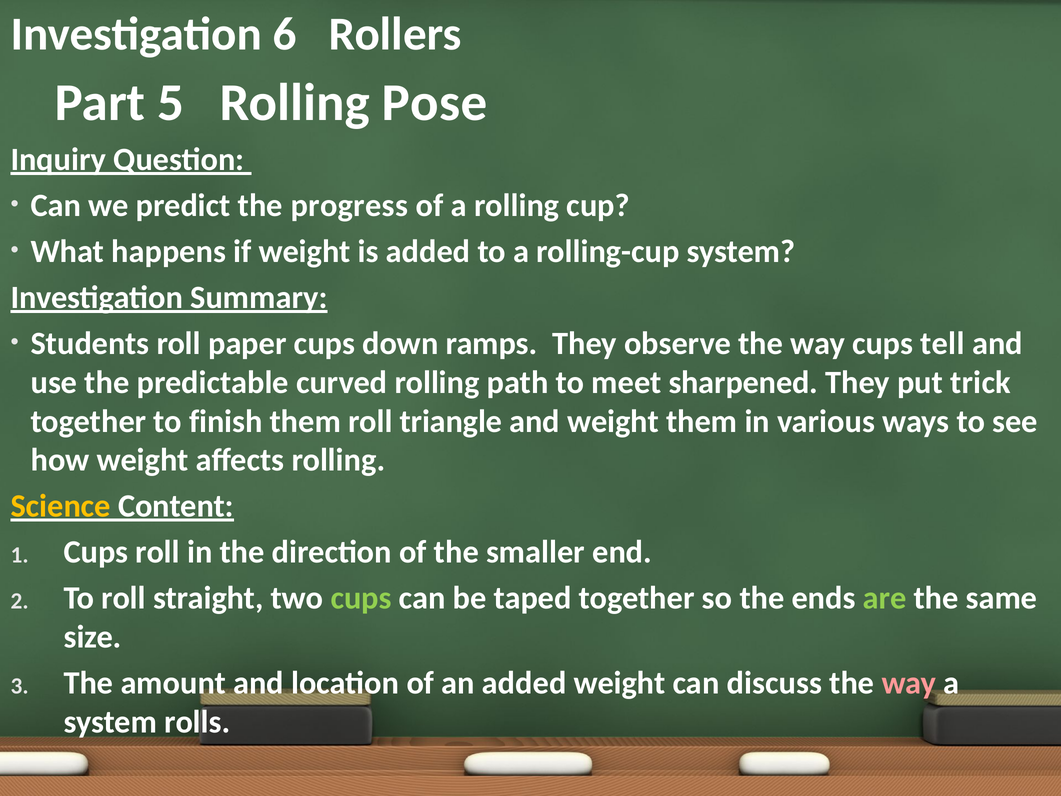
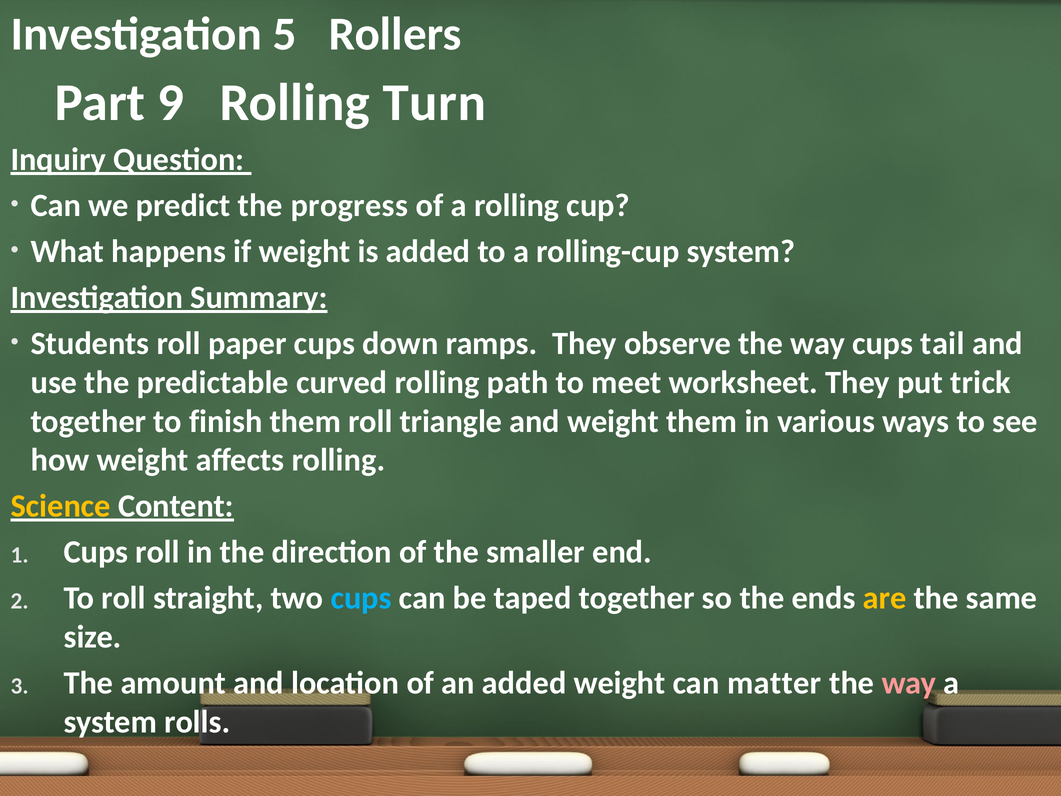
6: 6 -> 5 (285, 34)
5: 5 -> 9 (171, 103)
Pose: Pose -> Turn (434, 103)
tell: tell -> tail (942, 343)
sharpened: sharpened -> worksheet (743, 382)
cups colour: light green -> light blue (361, 598)
are colour: light green -> yellow (885, 598)
discuss: discuss -> matter (774, 683)
